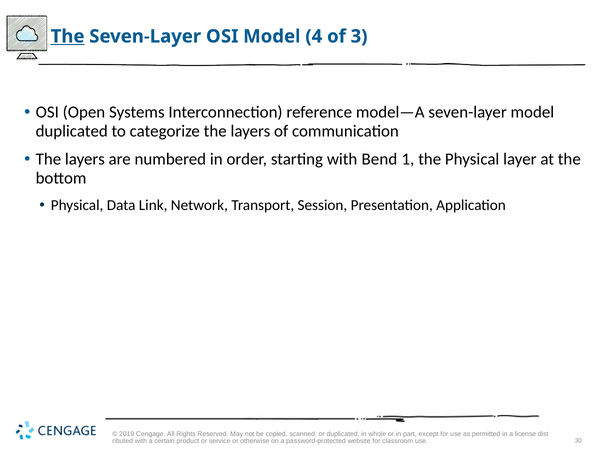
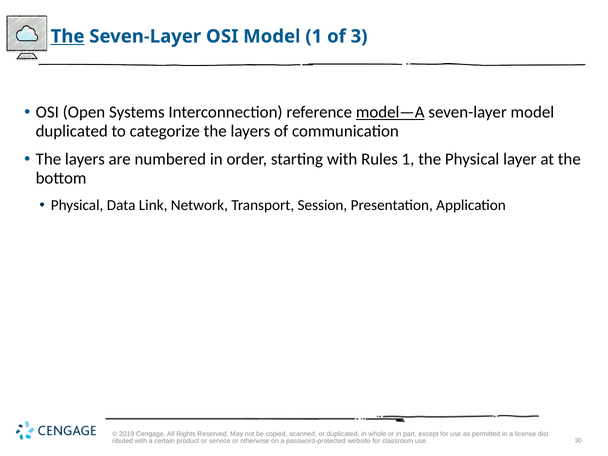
Model 4: 4 -> 1 (314, 36)
model—A underline: none -> present (390, 112)
Bend: Bend -> Rules (380, 159)
